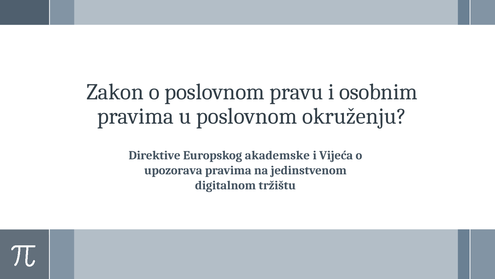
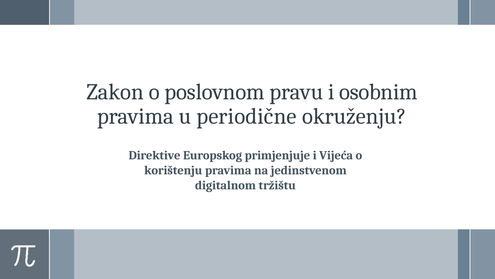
u poslovnom: poslovnom -> periodične (247, 116)
akademske: akademske -> primjenjuje (277, 155)
upozorava: upozorava -> korištenju (173, 170)
